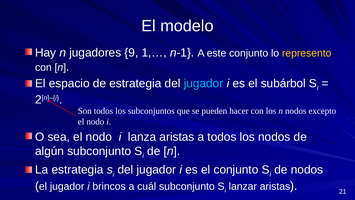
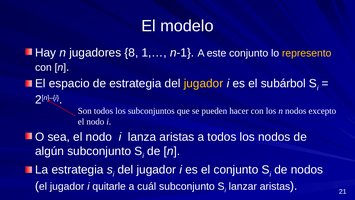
9: 9 -> 8 (131, 53)
jugador colour: light blue -> yellow (204, 83)
brincos: brincos -> quitarle (109, 186)
